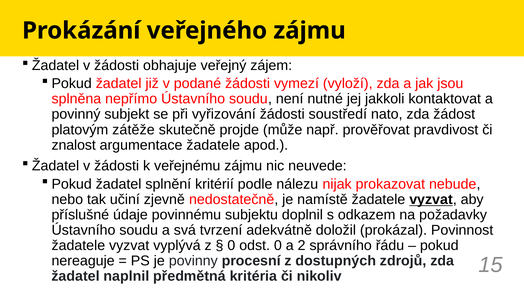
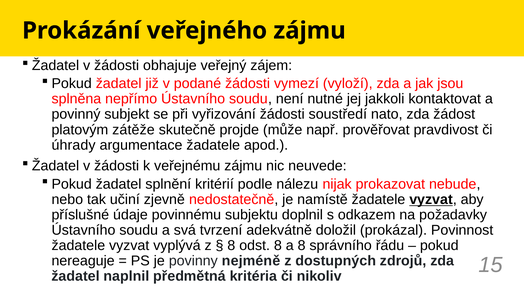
znalost: znalost -> úhrady (74, 145)
0: 0 -> 8 (231, 245)
odst 0: 0 -> 8 (278, 245)
a 2: 2 -> 8 (302, 245)
procesní: procesní -> nejméně (251, 261)
